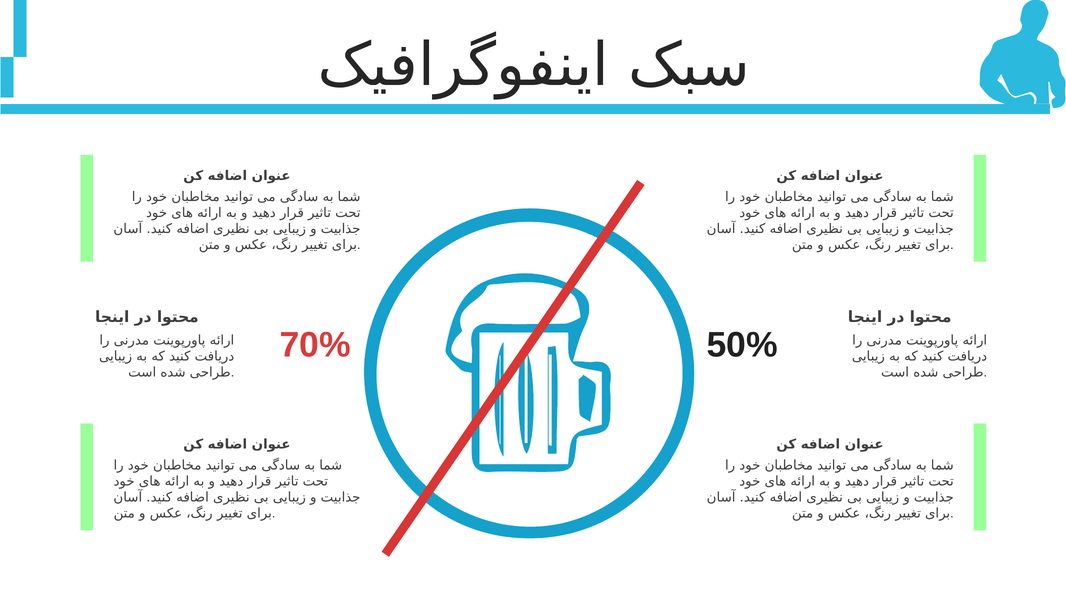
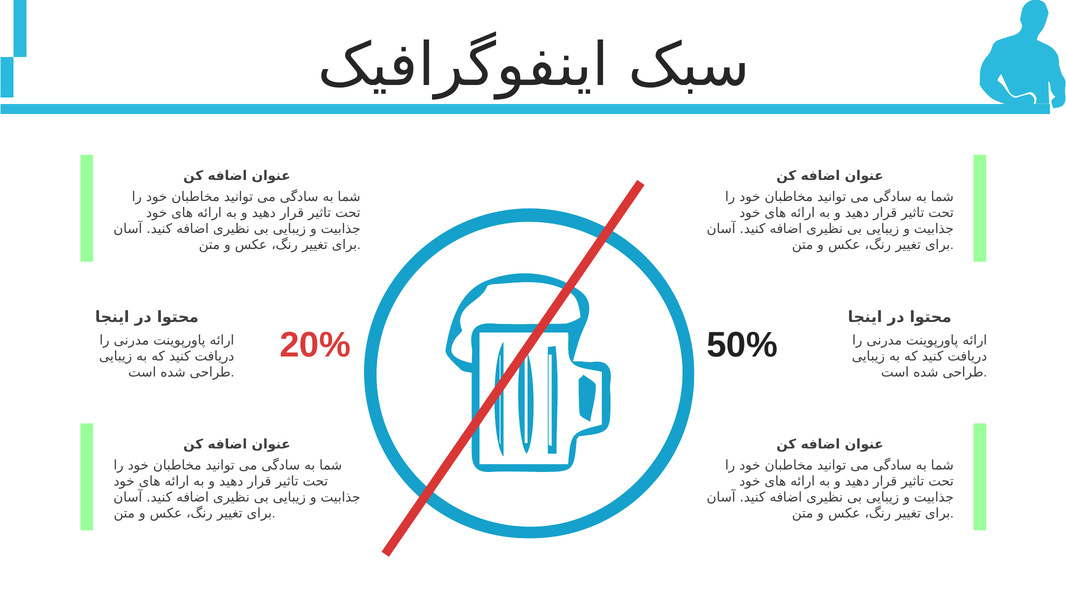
70%: 70% -> 20% (315, 345)
